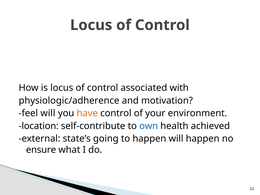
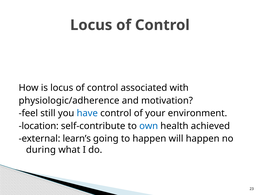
feel will: will -> still (48, 113)
have colour: orange -> blue (87, 113)
state’s: state’s -> learn’s (77, 139)
ensure: ensure -> during (41, 150)
